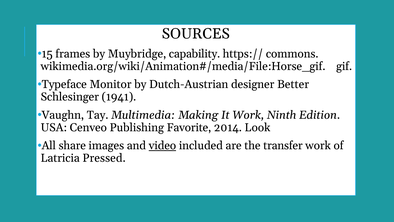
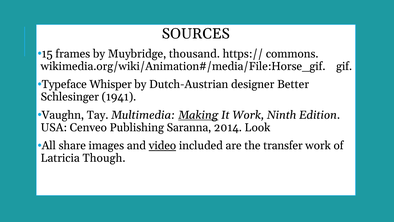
capability: capability -> thousand (194, 54)
Monitor: Monitor -> Whisper (111, 84)
Making underline: none -> present (198, 115)
Favorite: Favorite -> Saranna (189, 127)
Pressed: Pressed -> Though (104, 158)
